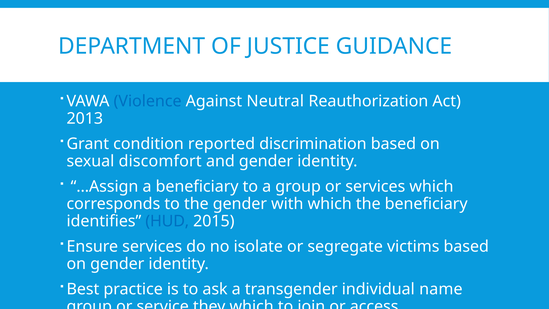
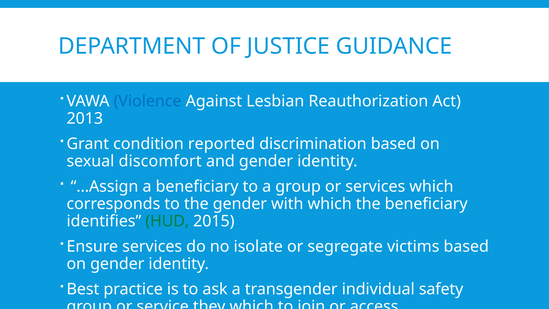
Neutral: Neutral -> Lesbian (275, 101)
HUD colour: blue -> green (167, 221)
name: name -> safety (441, 289)
